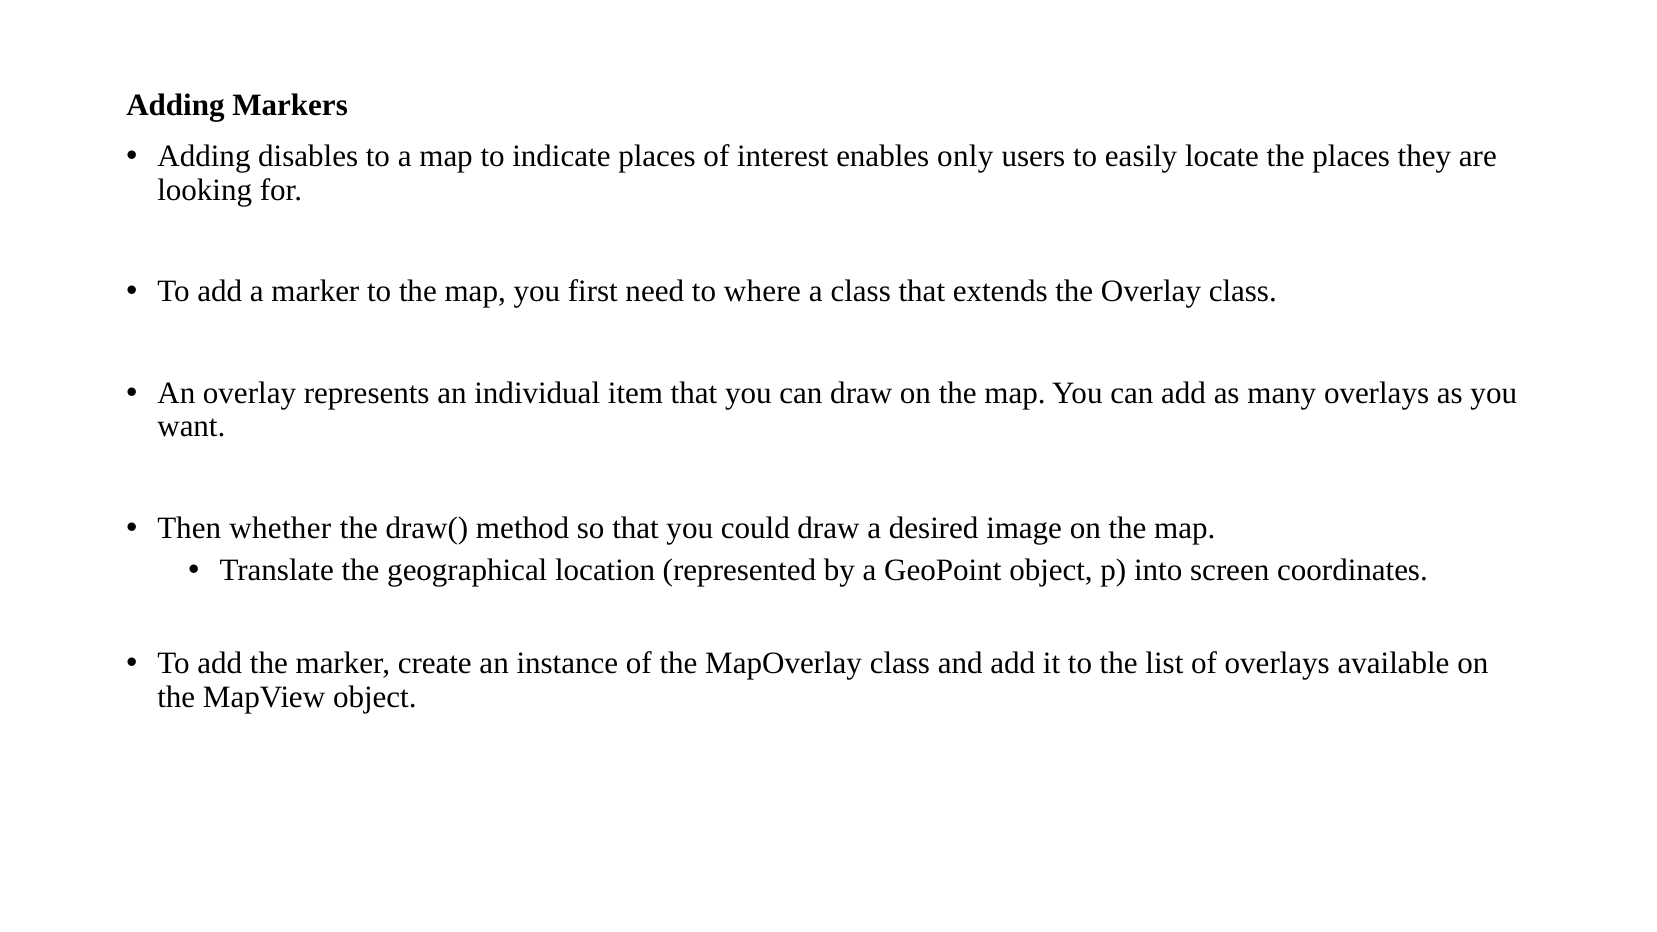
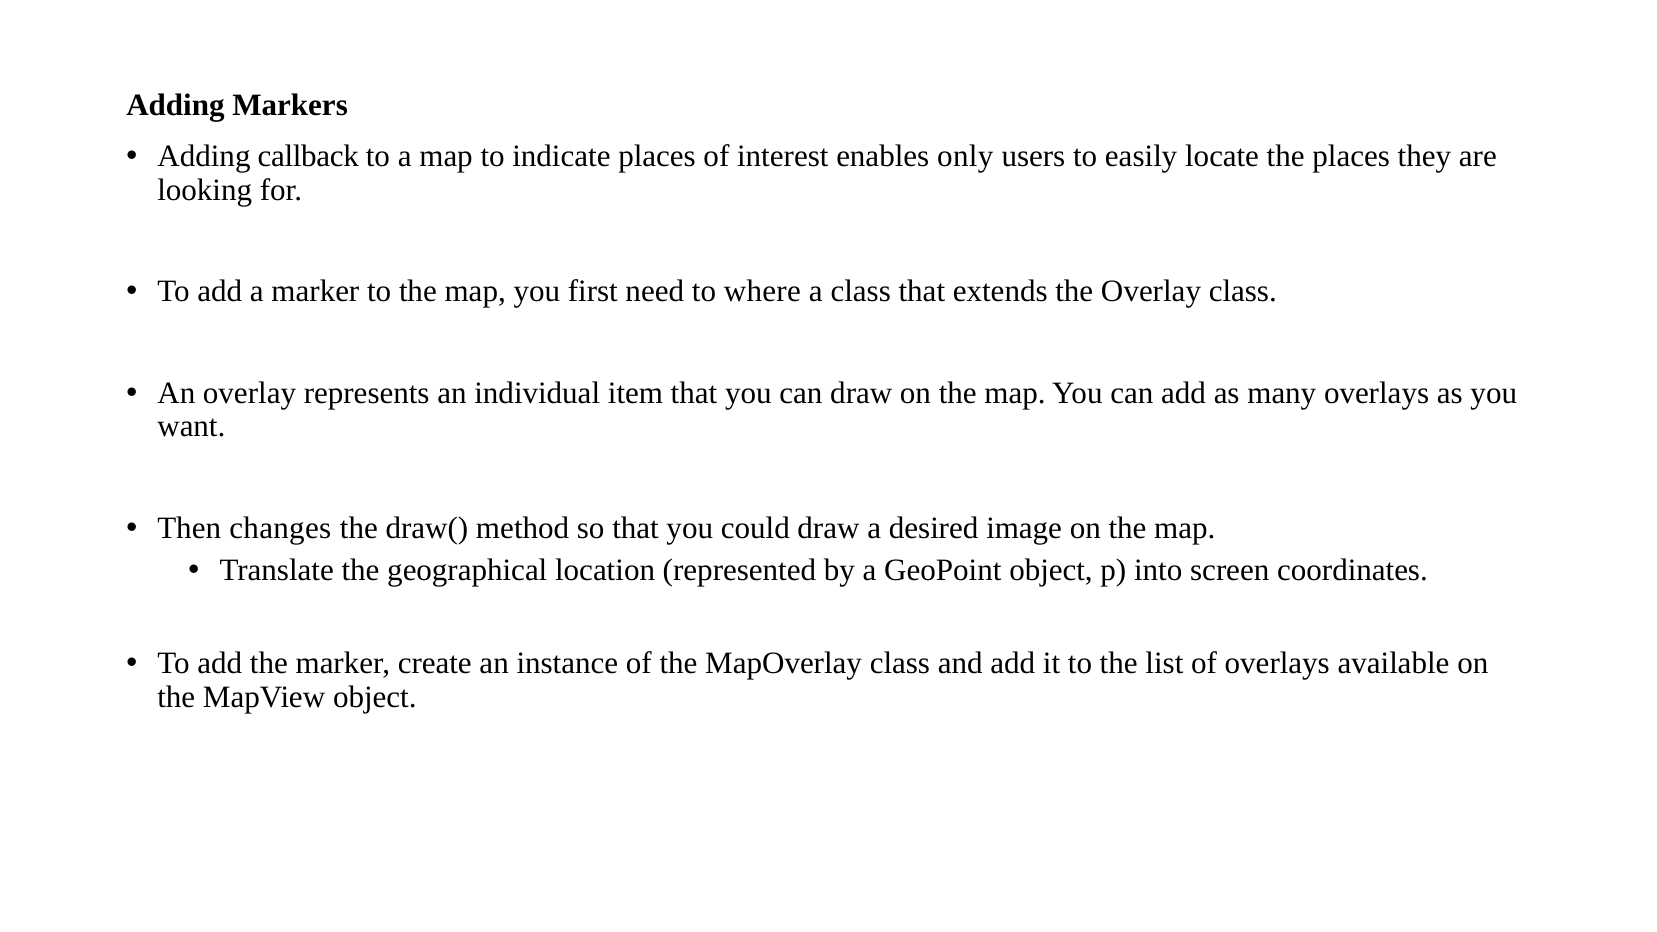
disables: disables -> callback (308, 156)
whether: whether -> changes (280, 528)
